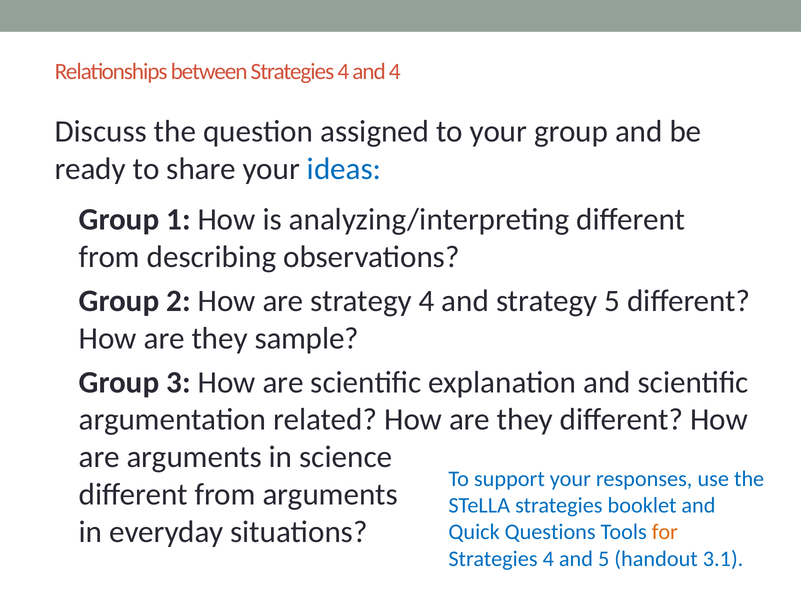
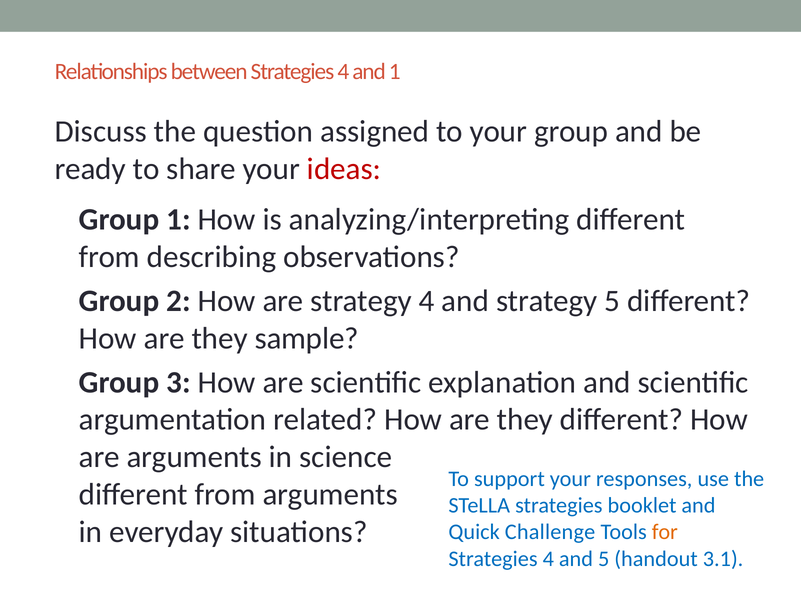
and 4: 4 -> 1 (395, 72)
ideas colour: blue -> red (344, 169)
Questions: Questions -> Challenge (550, 533)
